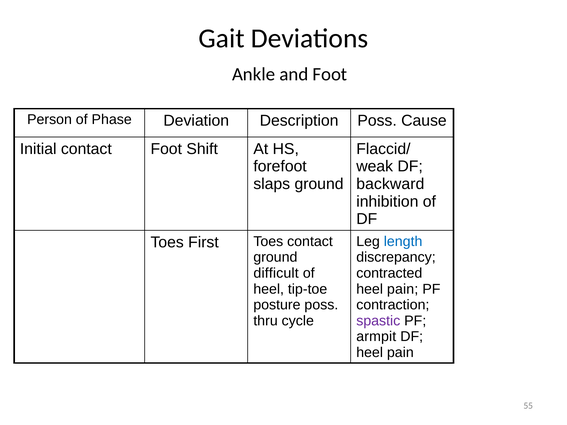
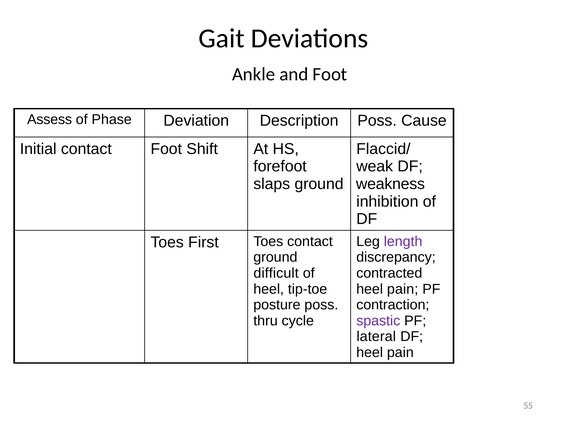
Person: Person -> Assess (50, 120)
backward: backward -> weakness (390, 184)
length colour: blue -> purple (403, 242)
armpit: armpit -> lateral (376, 337)
